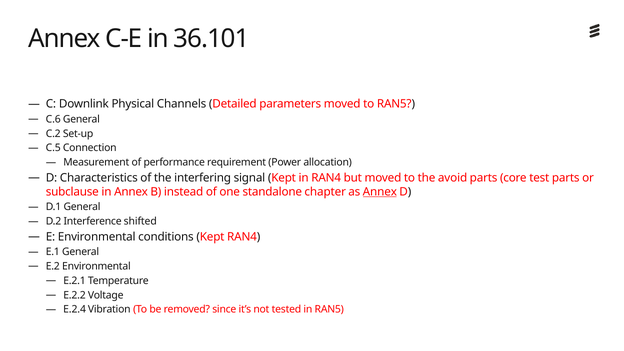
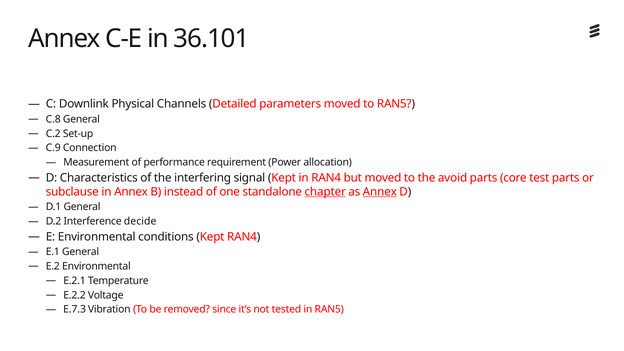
C.6: C.6 -> C.8 (53, 119)
C.5: C.5 -> C.9 (53, 148)
chapter underline: none -> present (325, 192)
shifted: shifted -> decide (140, 221)
E.2.4: E.2.4 -> E.7.3 (75, 310)
